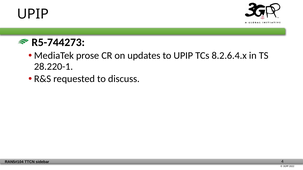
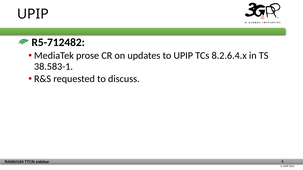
R5-744273: R5-744273 -> R5-712482 (58, 43)
28.220-1: 28.220-1 -> 38.583-1 (54, 67)
